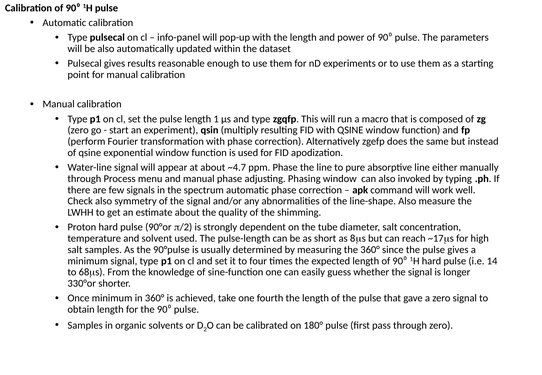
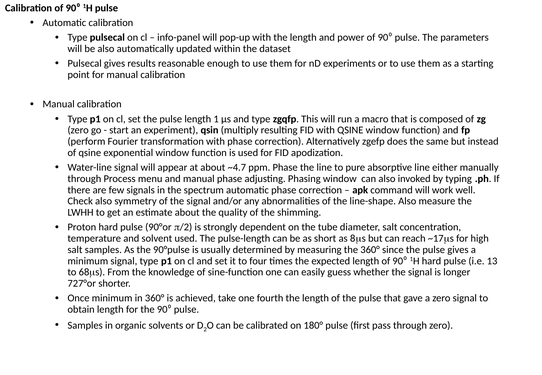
14: 14 -> 13 (492, 261)
330°or: 330°or -> 727°or (82, 284)
